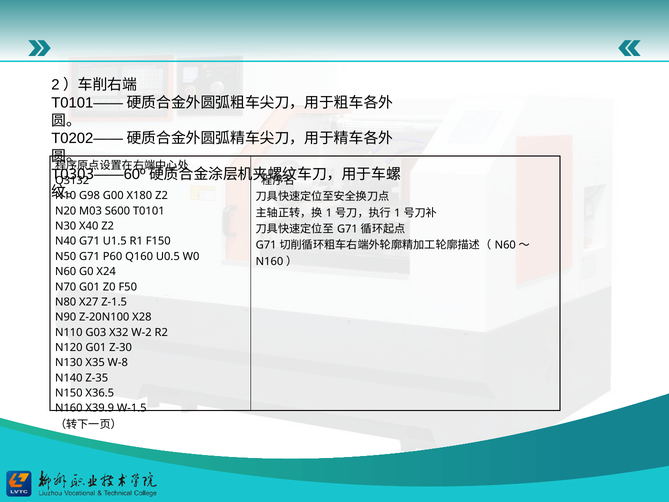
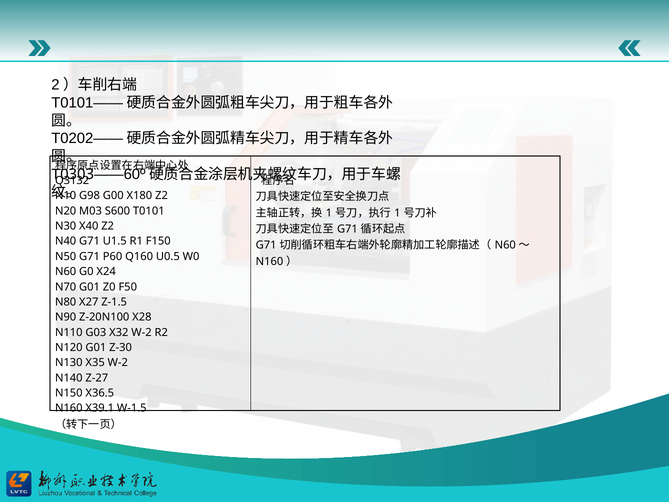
X35 W-8: W-8 -> W-2 (118, 363)
Z-35: Z-35 -> Z-27 (97, 378)
X39.9: X39.9 -> X39.1 (100, 408)
